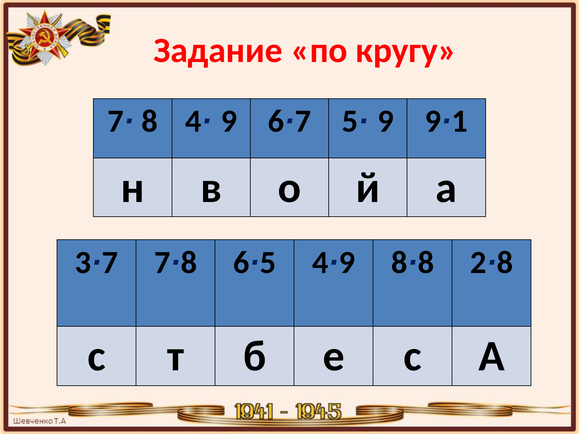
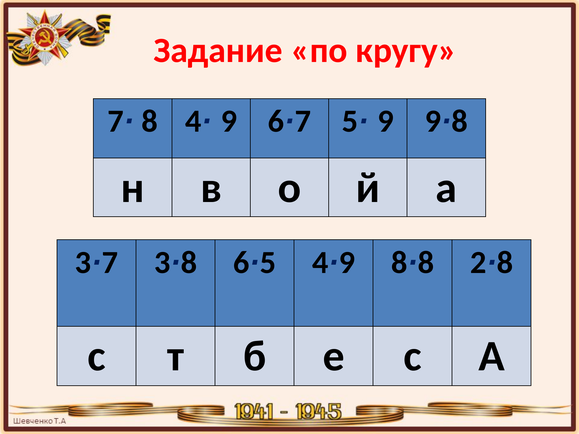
1: 1 -> 8 (460, 121)
7: 7 -> 3 (162, 263)
